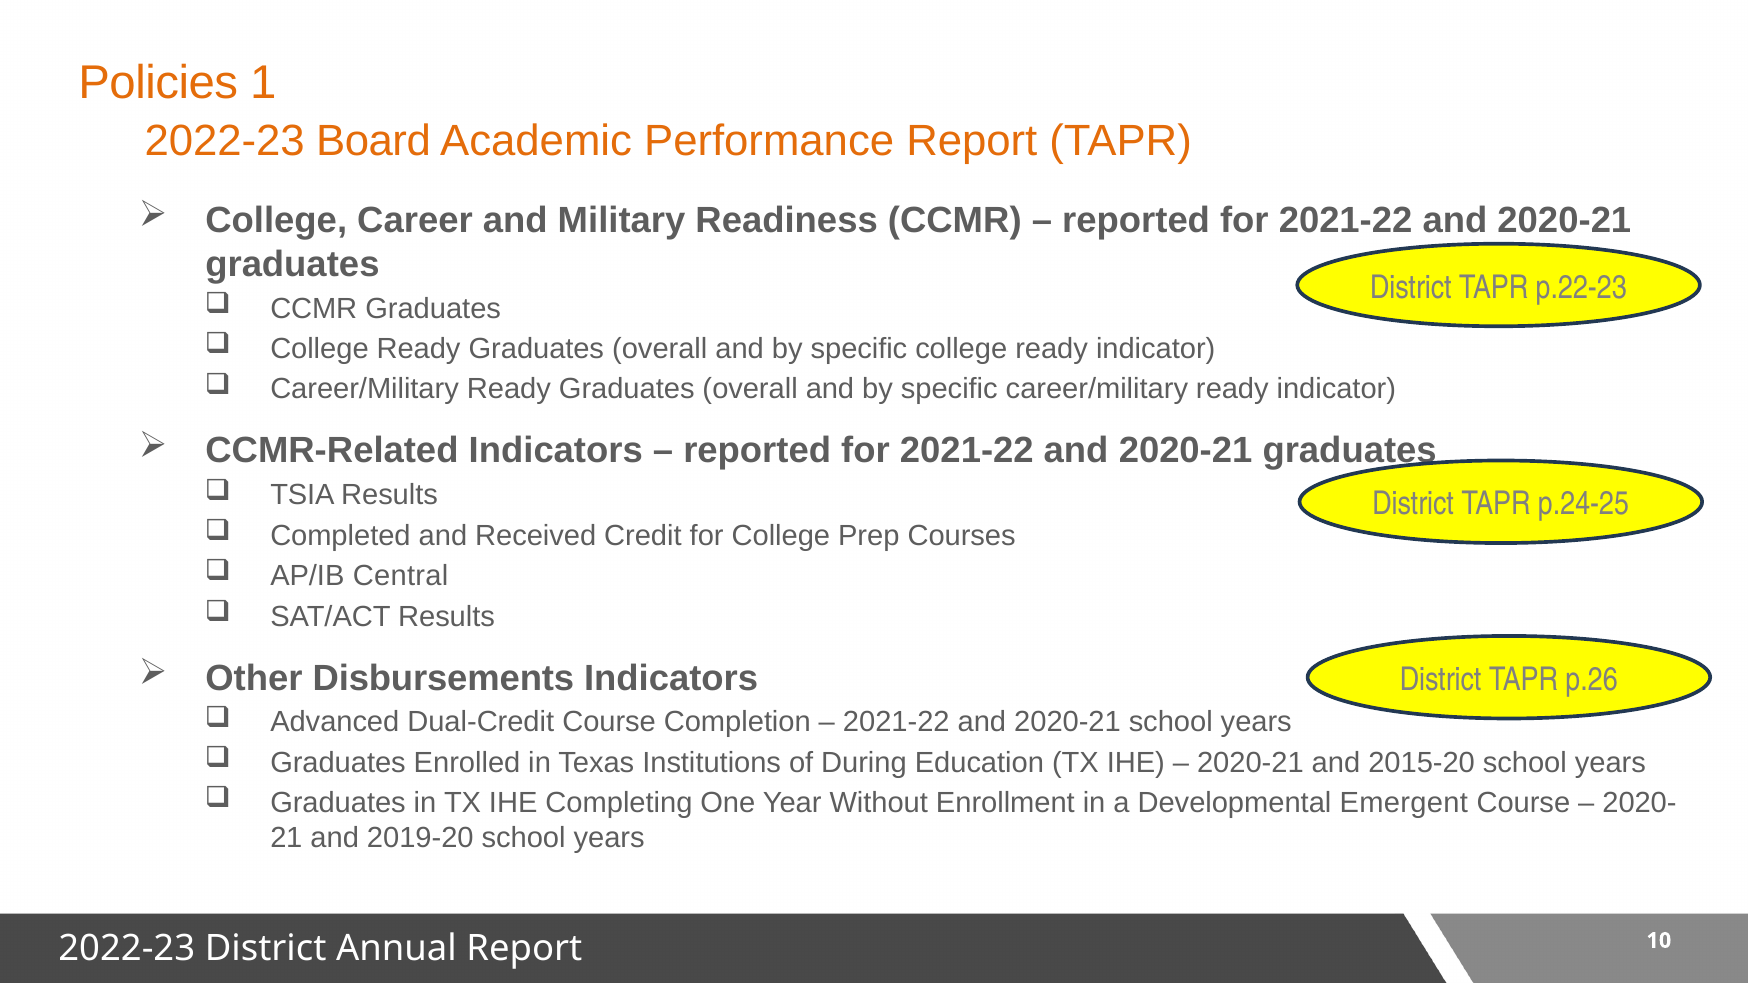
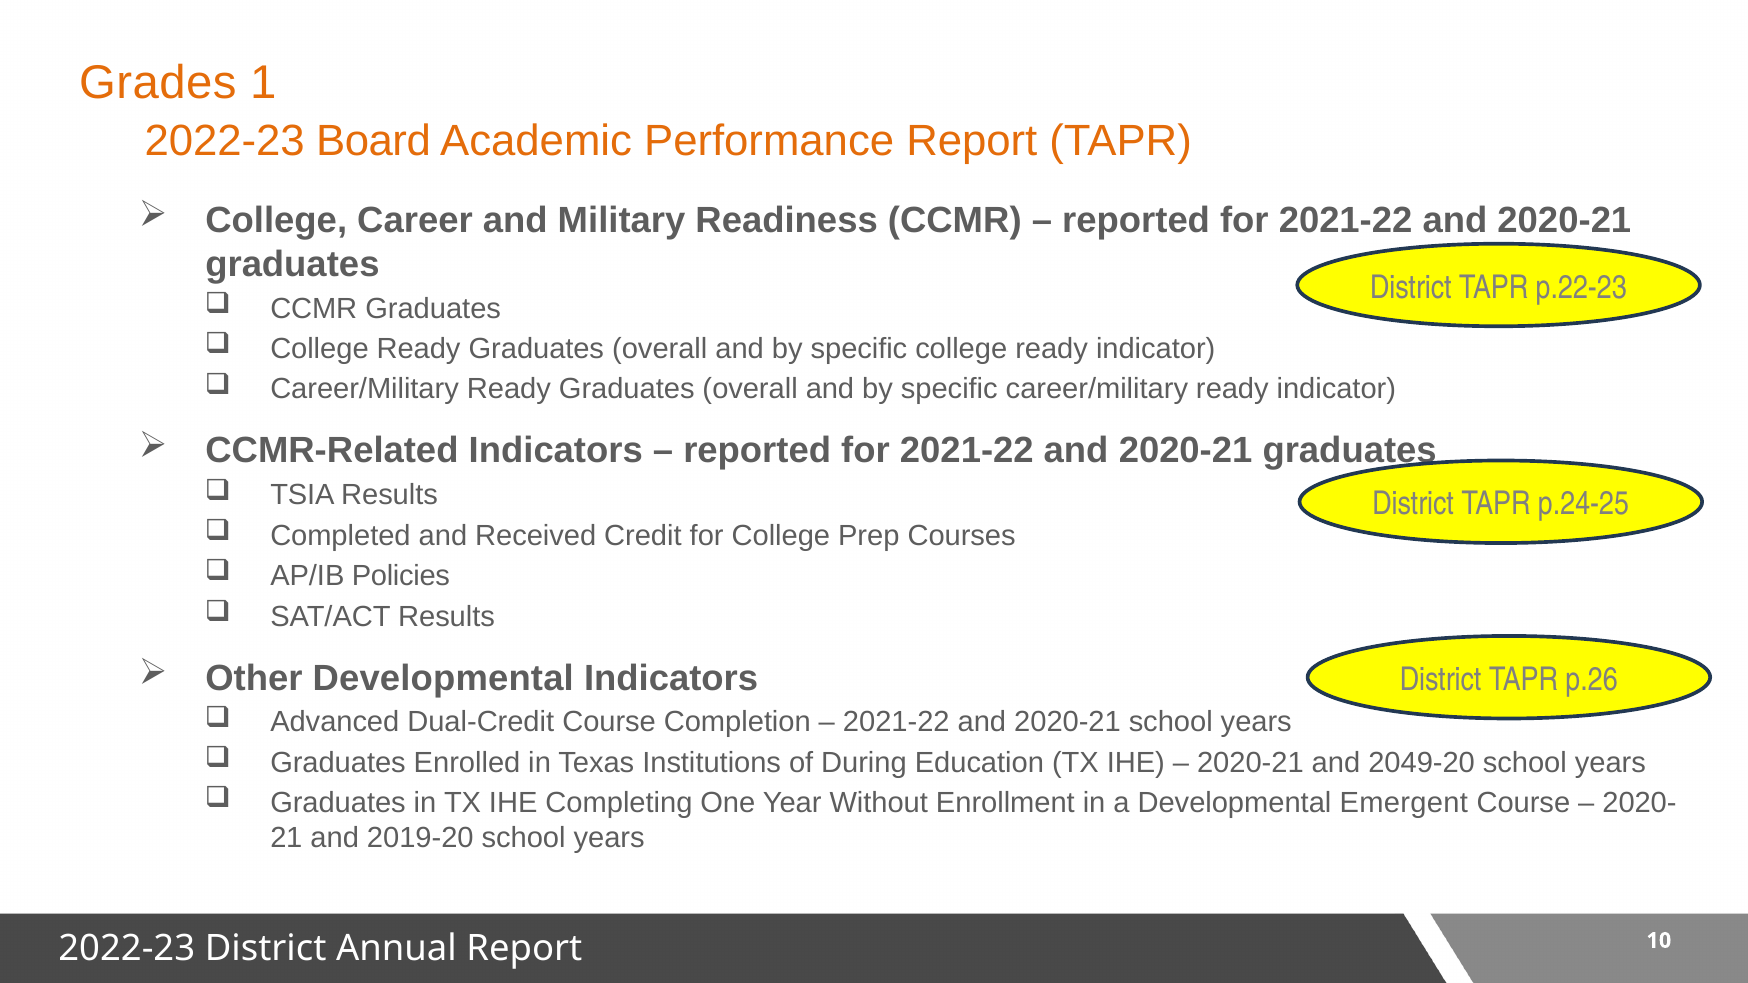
Policies: Policies -> Grades (158, 83)
Central: Central -> Policies (401, 576)
Other Disbursements: Disbursements -> Developmental (443, 678)
2015-20: 2015-20 -> 2049-20 (1422, 763)
